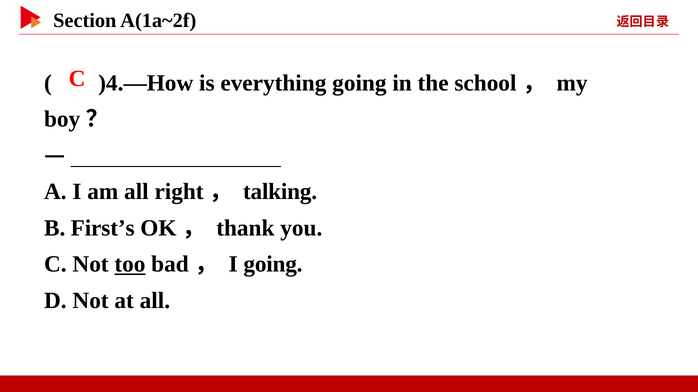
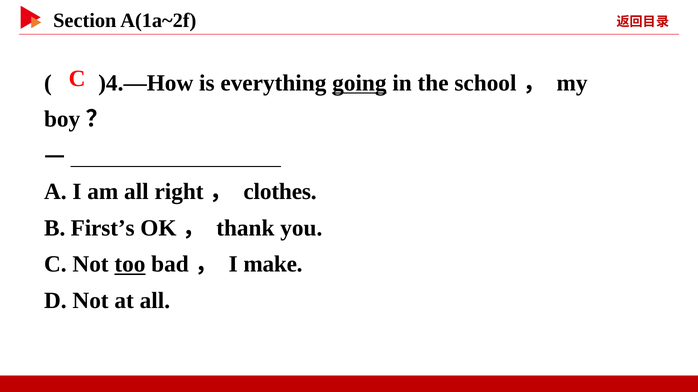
going underline: none -> present (359, 83)
talking: talking -> clothes (280, 192)
I going: going -> make (273, 265)
